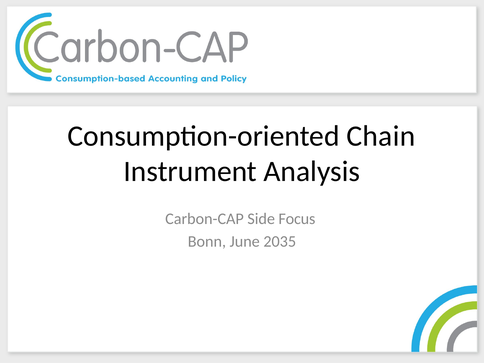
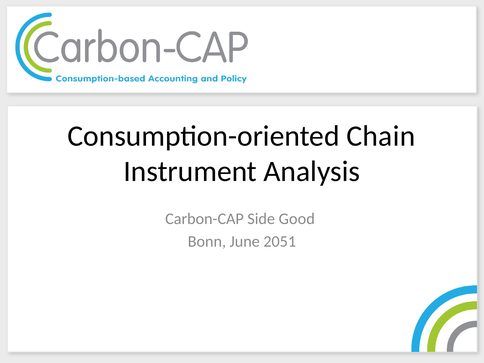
Focus: Focus -> Good (297, 219)
2035: 2035 -> 2051 (280, 242)
